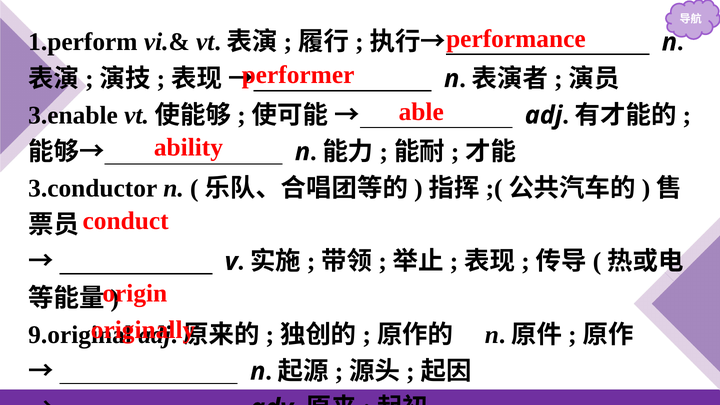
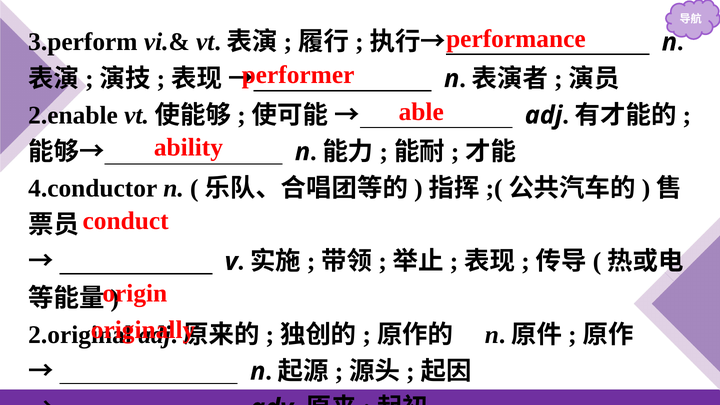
1.perform: 1.perform -> 3.perform (83, 42)
3.enable: 3.enable -> 2.enable (73, 115)
3.conductor: 3.conductor -> 4.conductor (93, 188)
9.original: 9.original -> 2.original (80, 335)
